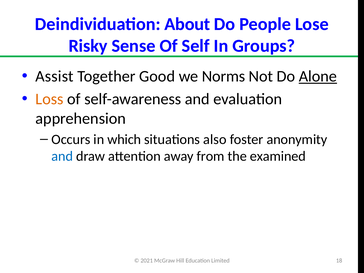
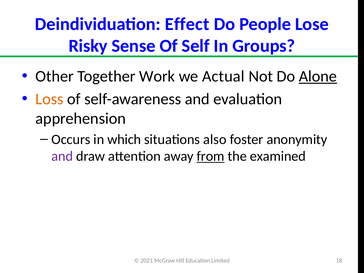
About: About -> Effect (187, 24)
Assist: Assist -> Other (55, 76)
Good: Good -> Work (157, 76)
Norms: Norms -> Actual (223, 76)
and colour: blue -> purple (62, 156)
from underline: none -> present (211, 156)
